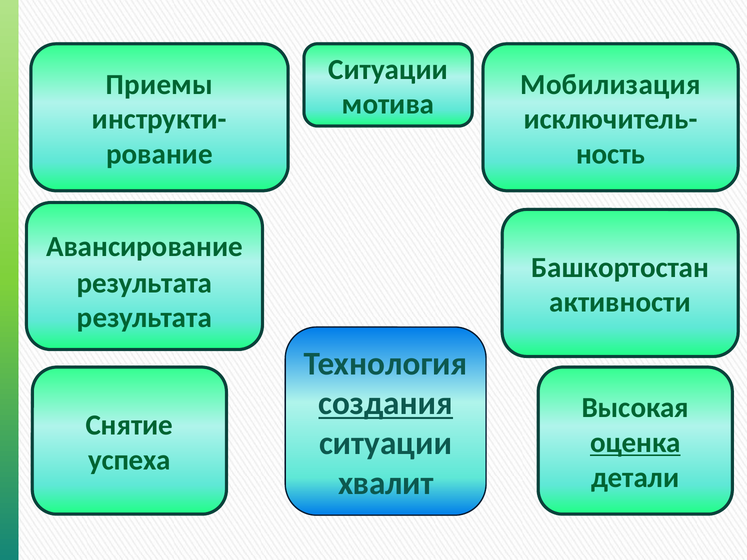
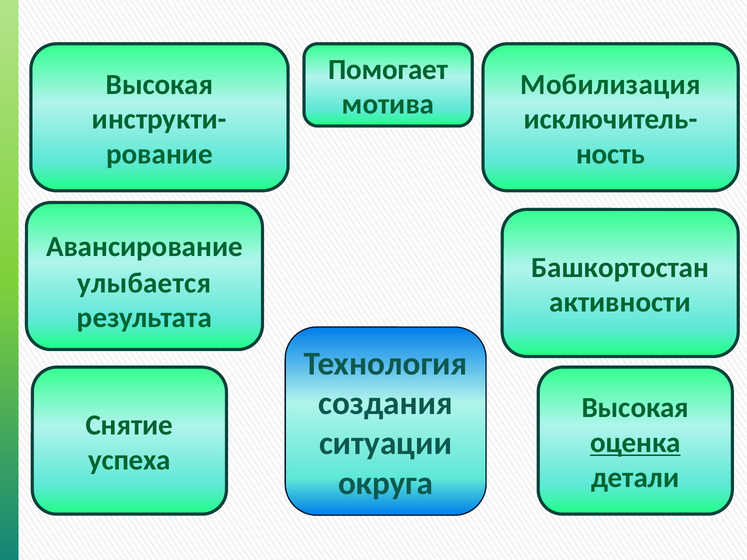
Ситуации: Ситуации -> Помогает (388, 69)
Приемы: Приемы -> Высокая (160, 84)
результата: результата -> улыбается (144, 283)
создания underline: present -> none (386, 404)
хвалит: хвалит -> округа (386, 483)
